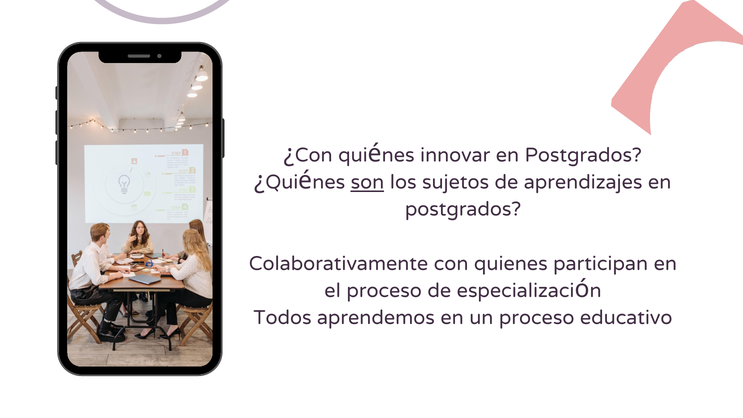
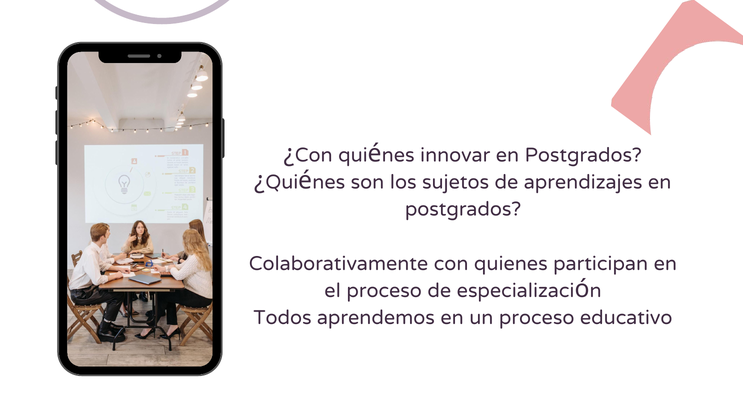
son underline: present -> none (367, 181)
